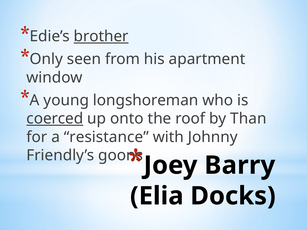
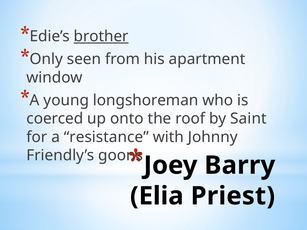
coerced underline: present -> none (55, 119)
Than: Than -> Saint (248, 119)
Docks: Docks -> Priest (233, 196)
